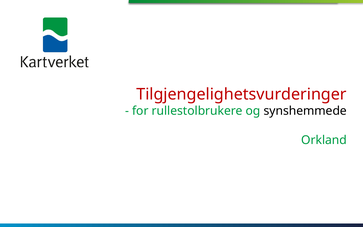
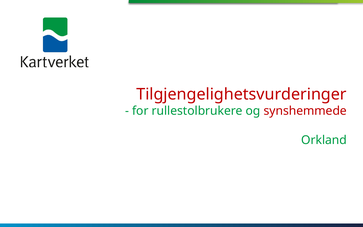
synshemmede colour: black -> red (305, 111)
